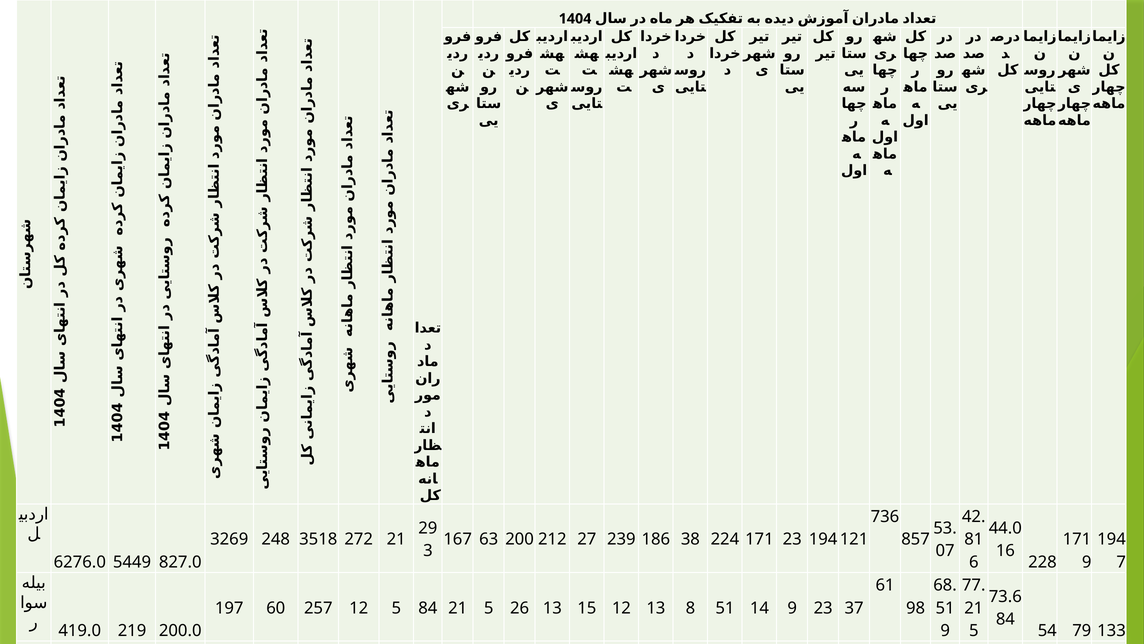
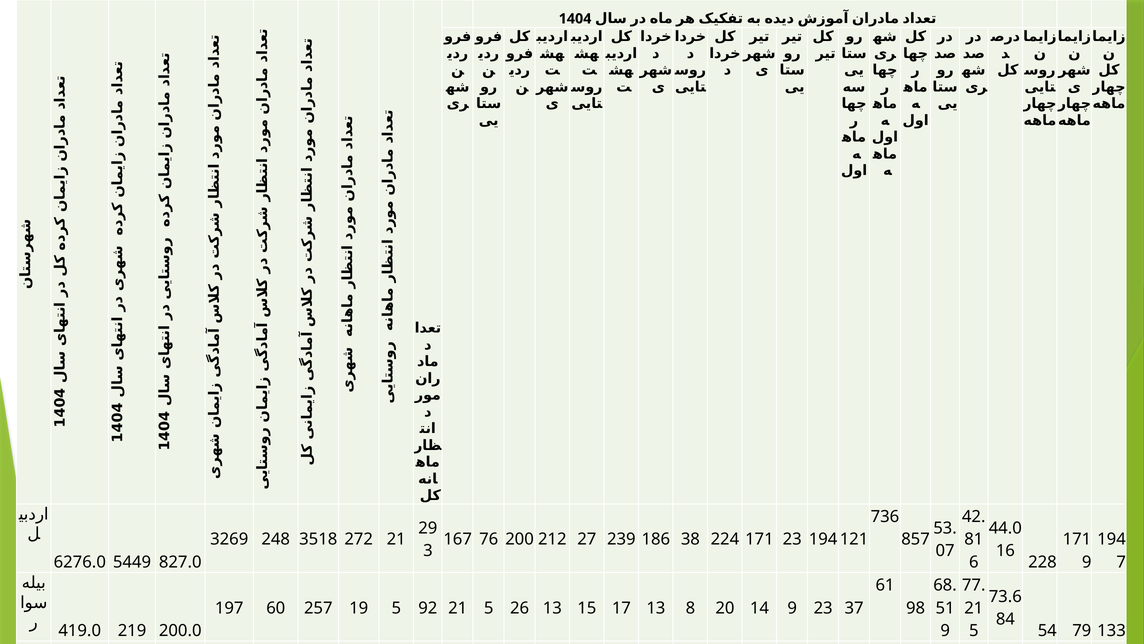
167 63: 63 -> 76 (489, 539)
257 12: 12 -> 19 (359, 608)
5 84: 84 -> 92 (428, 608)
15 12: 12 -> 17 (621, 608)
8 51: 51 -> 20 (725, 608)
